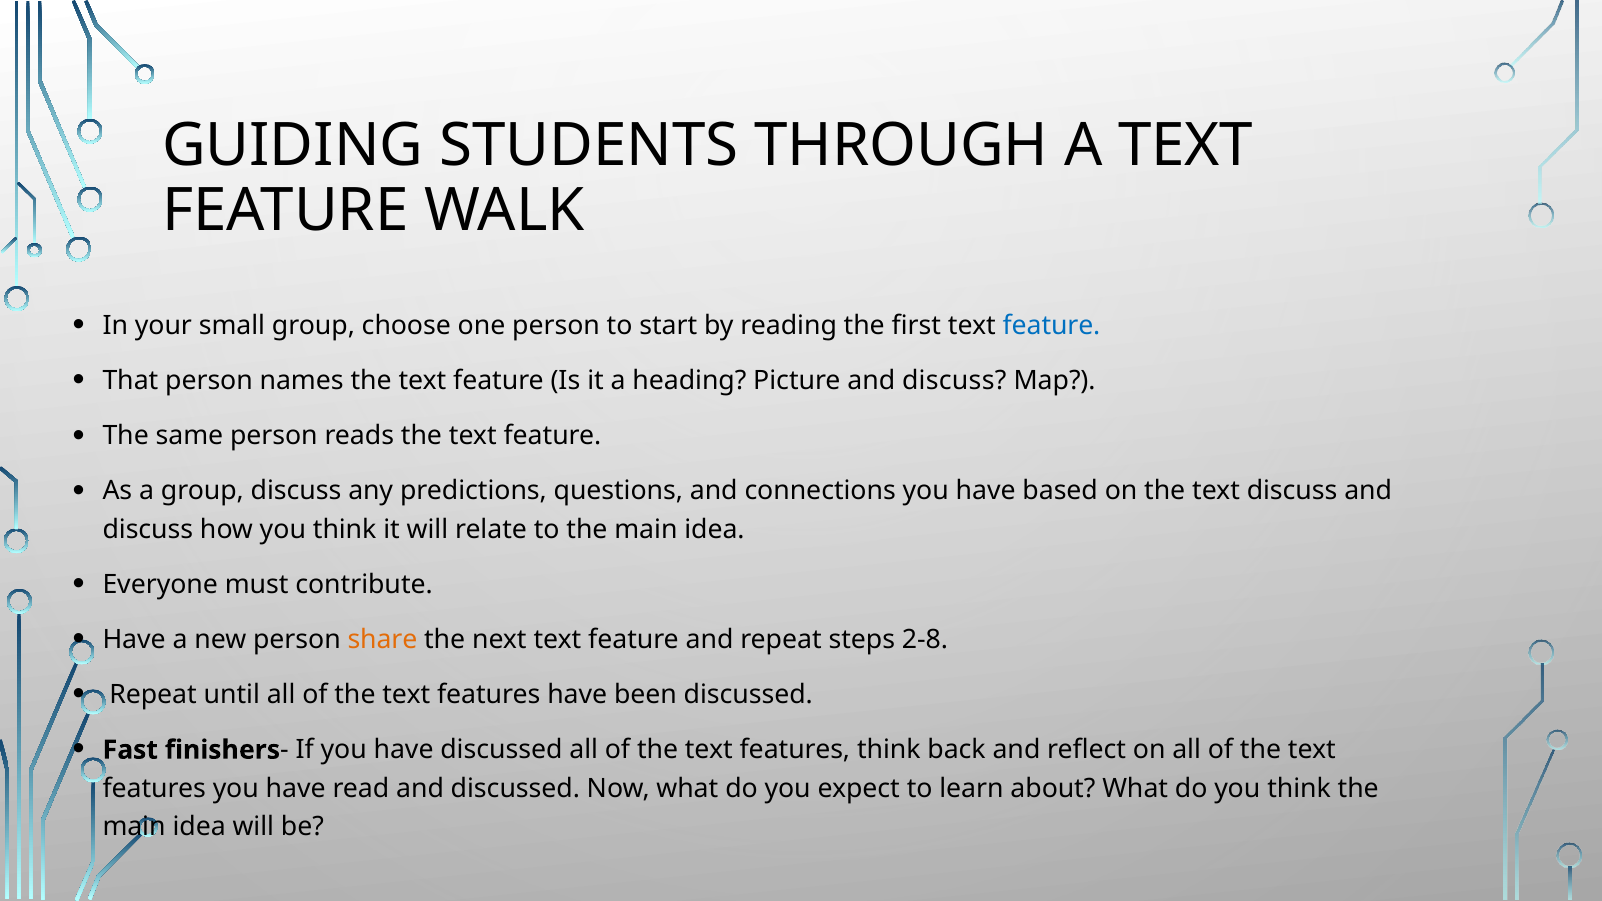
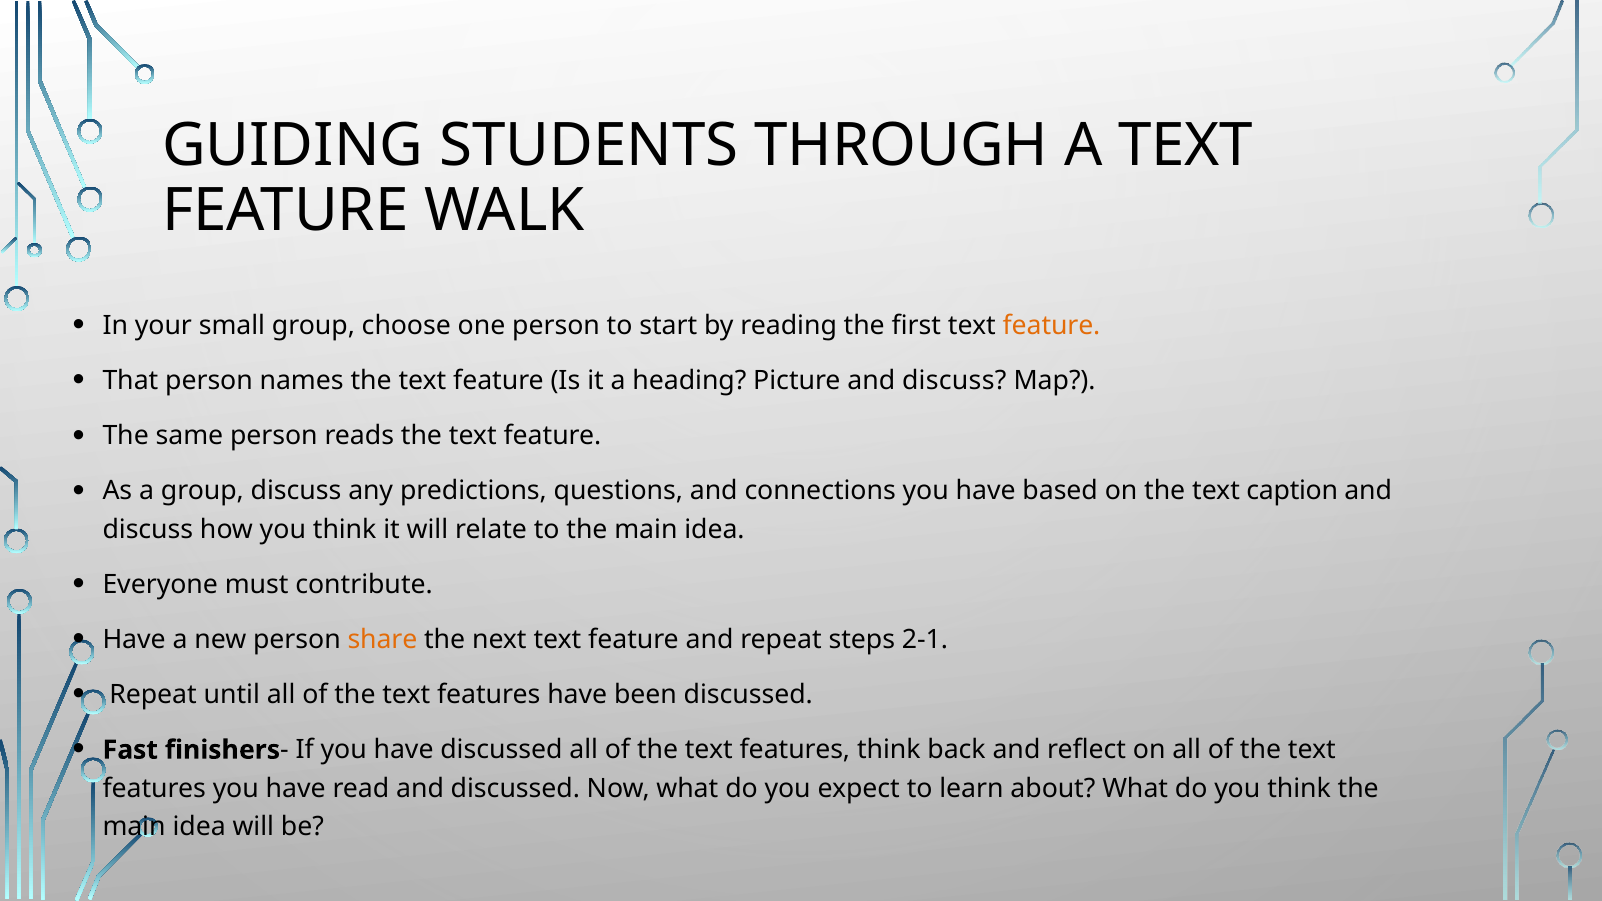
feature colour: blue -> orange (1052, 326)
text discuss: discuss -> caption (1292, 491)
2-8: 2-8 -> 2-1 (925, 640)
